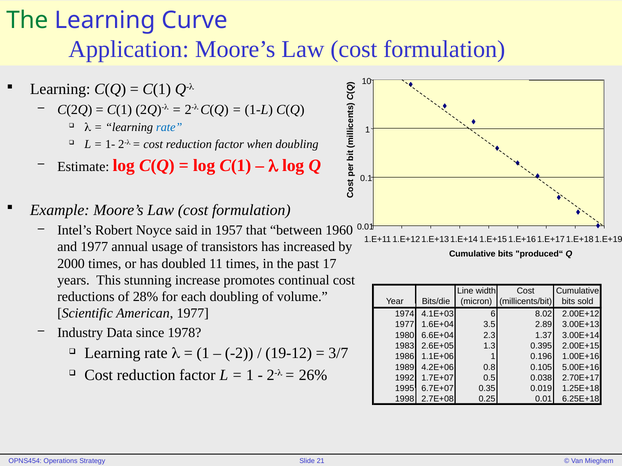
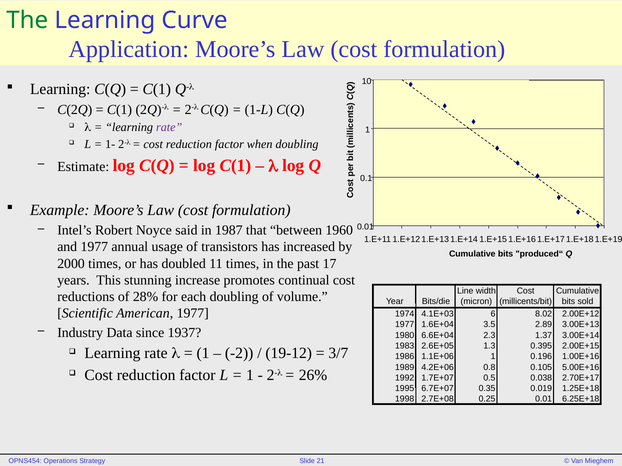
rate colour: blue -> purple (169, 127)
1957: 1957 -> 1987 (229, 231)
1978: 1978 -> 1937 (184, 333)
